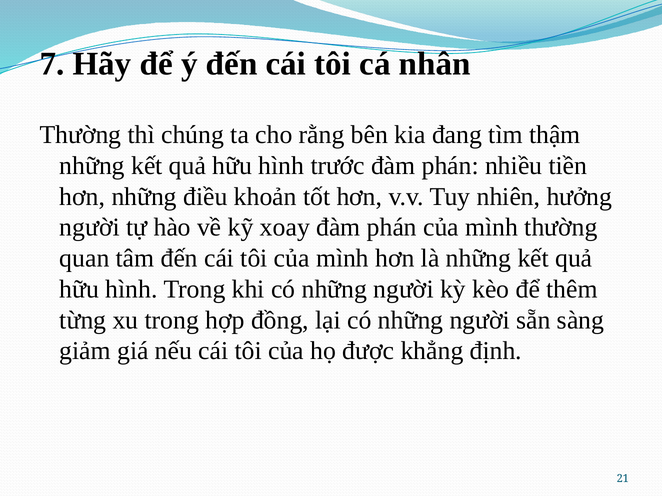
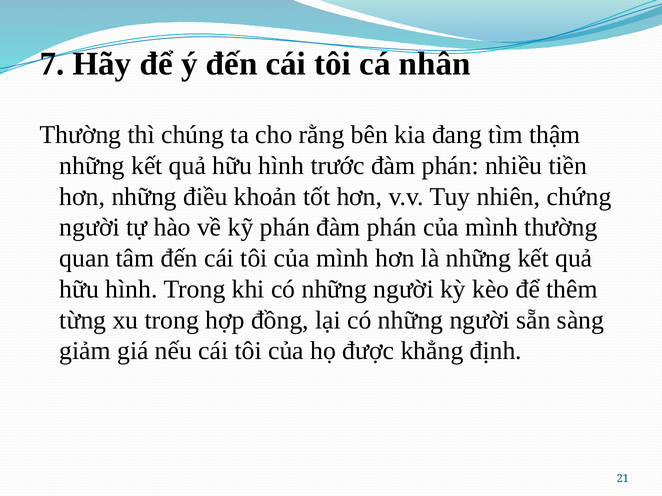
hưởng: hưởng -> chứng (579, 197)
kỹ xoay: xoay -> phán (285, 228)
